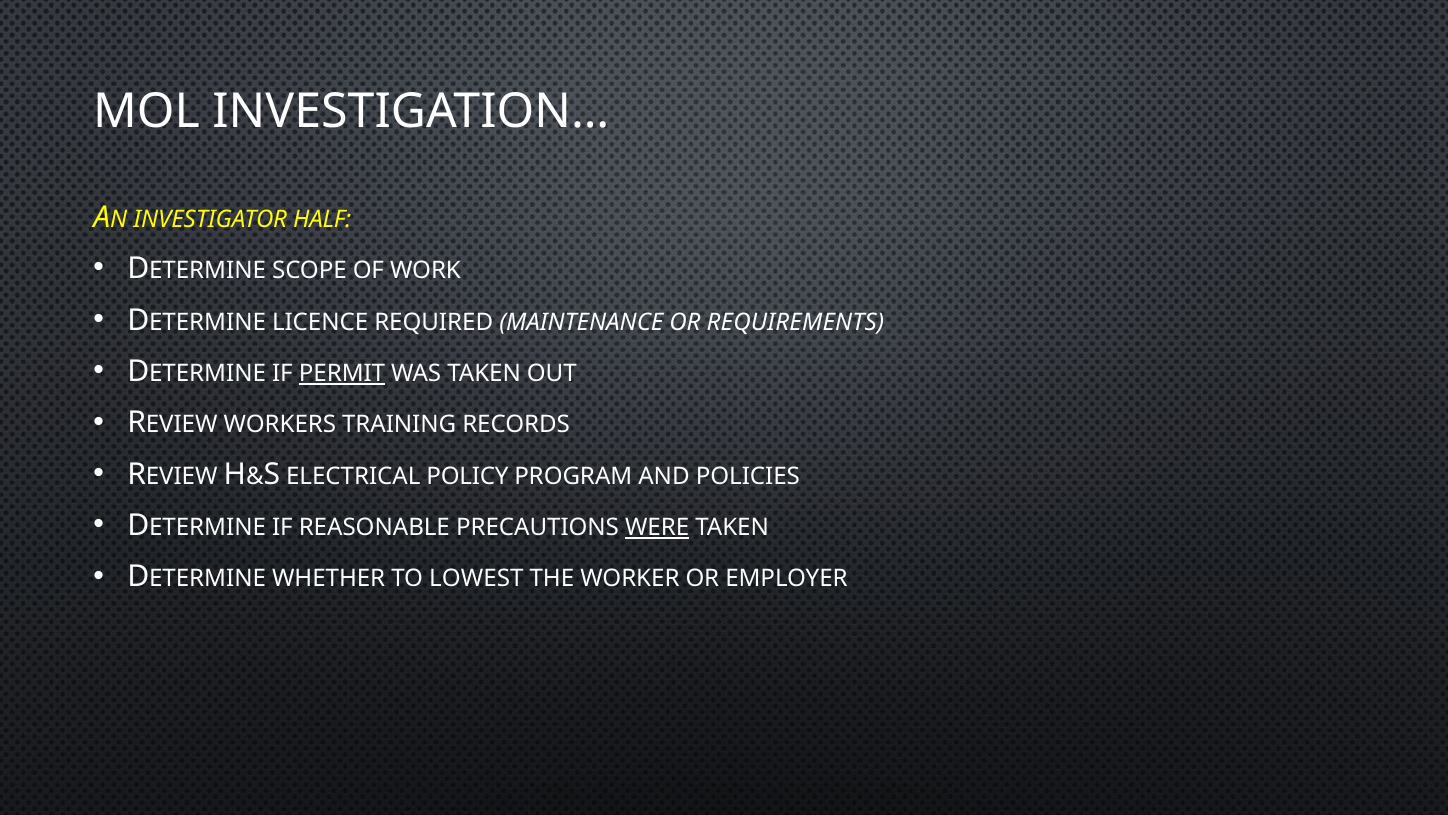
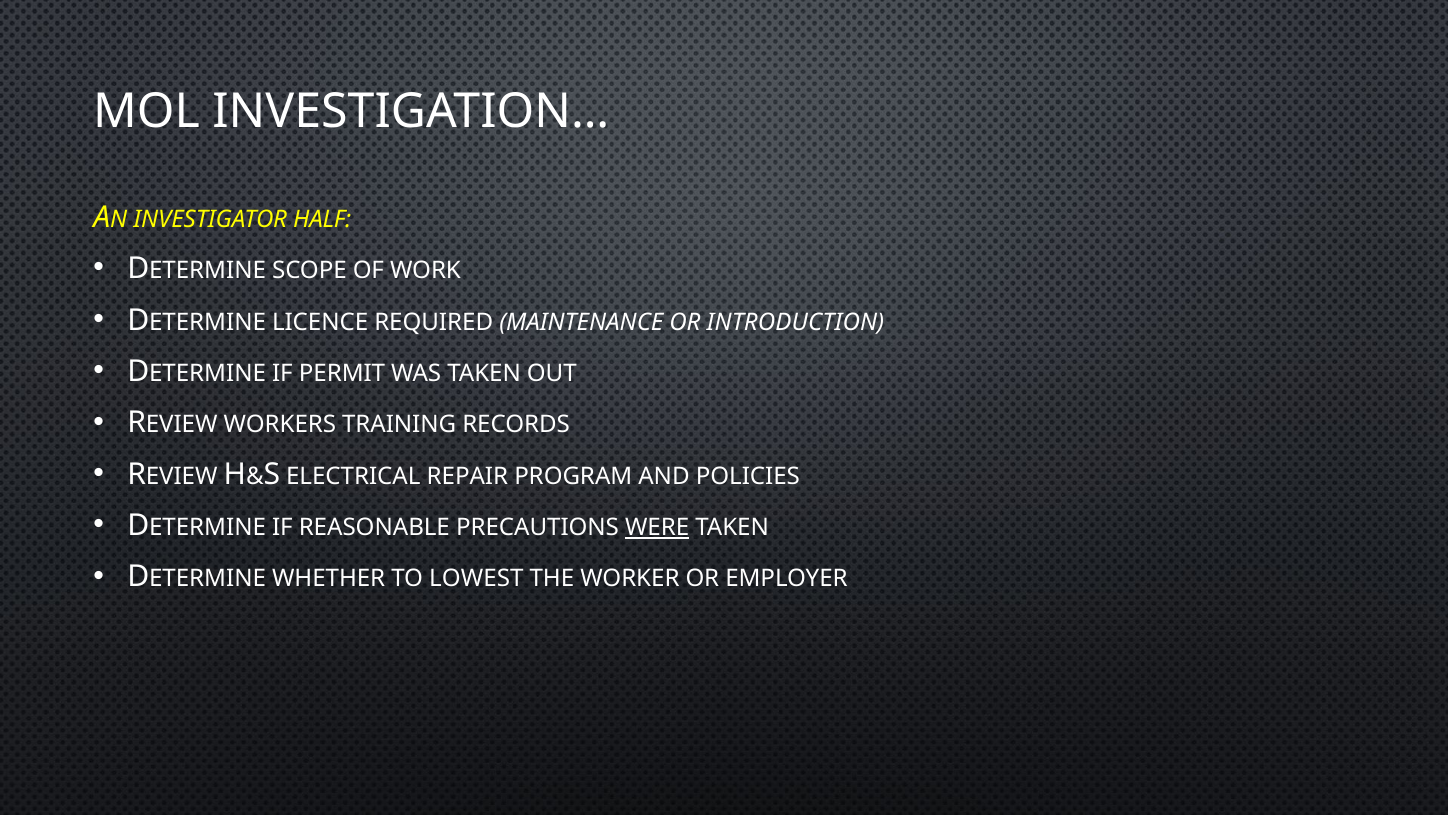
REQUIREMENTS: REQUIREMENTS -> INTRODUCTION (795, 322)
PERMIT underline: present -> none (342, 373)
POLICY: POLICY -> REPAIR (467, 476)
